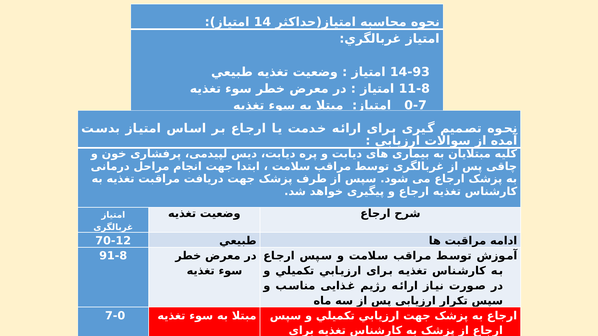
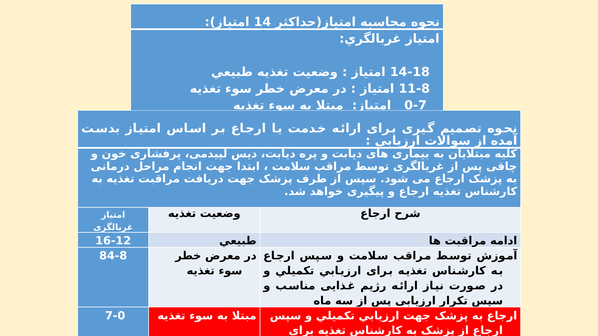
14-93: 14-93 -> 14-18 (410, 72)
70-12: 70-12 -> 16-12 (113, 241)
91-8: 91-8 -> 84-8 (113, 256)
